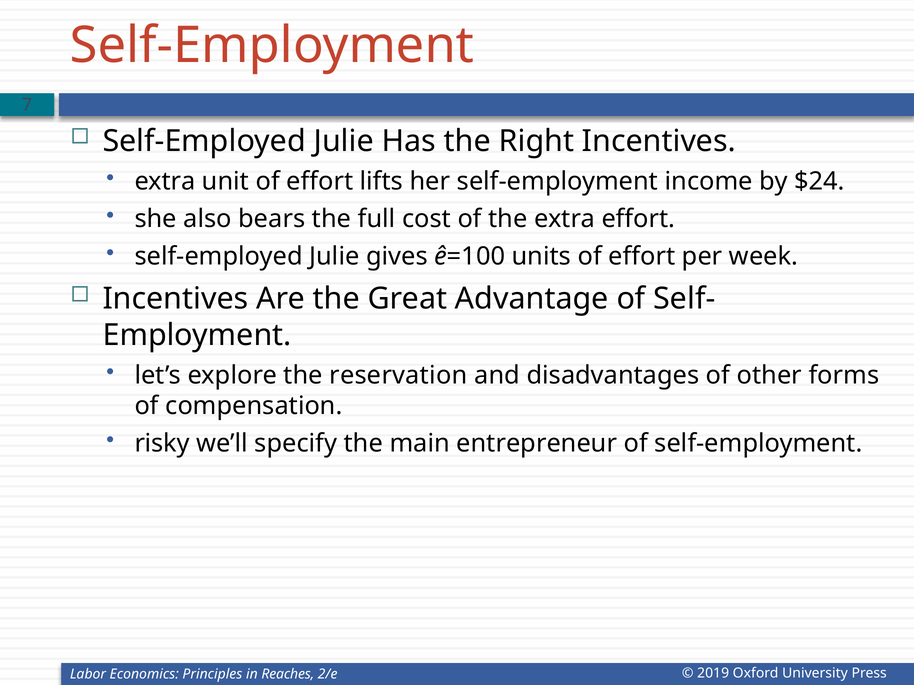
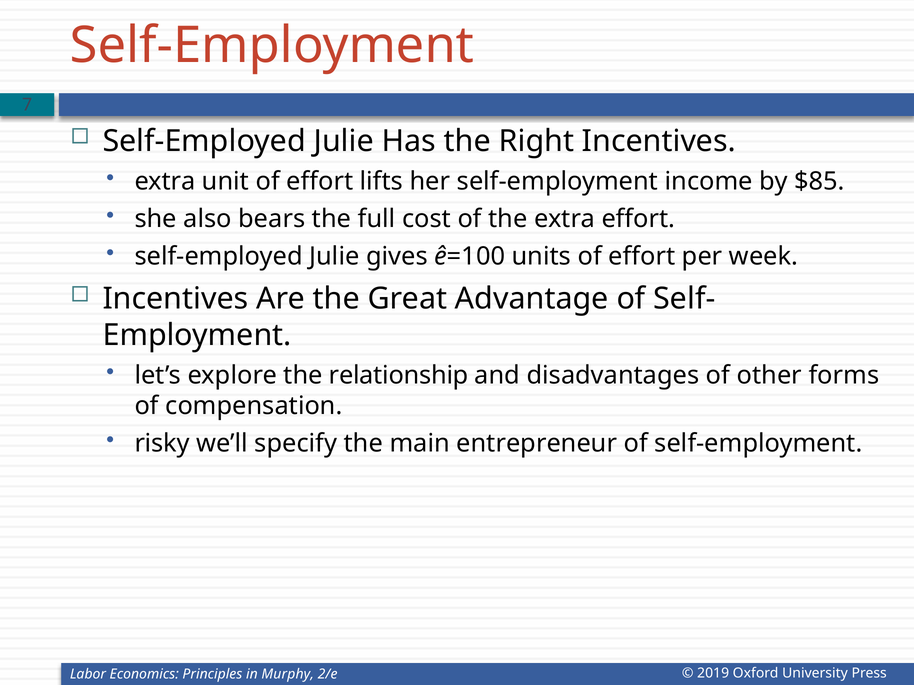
$24: $24 -> $85 (819, 181)
reservation: reservation -> relationship (399, 376)
Reaches: Reaches -> Murphy (288, 675)
